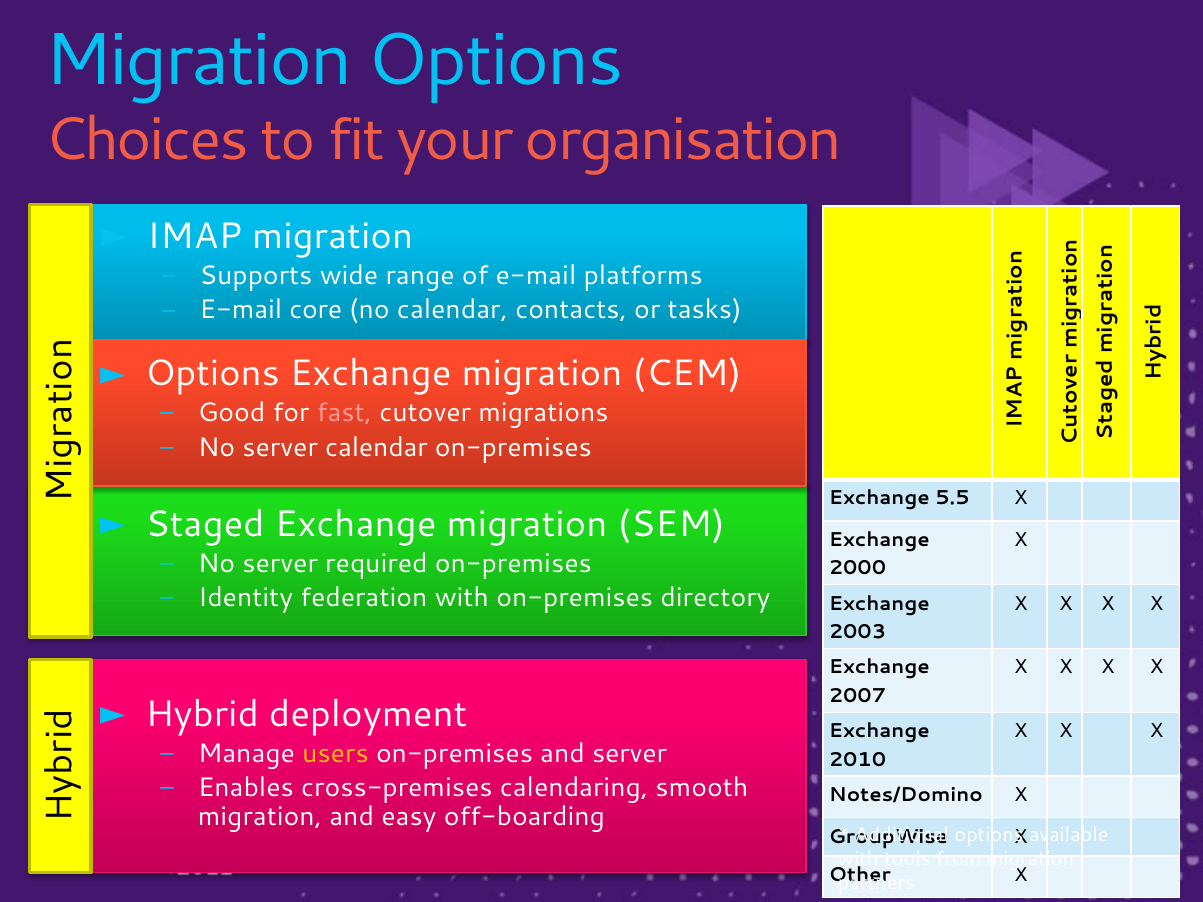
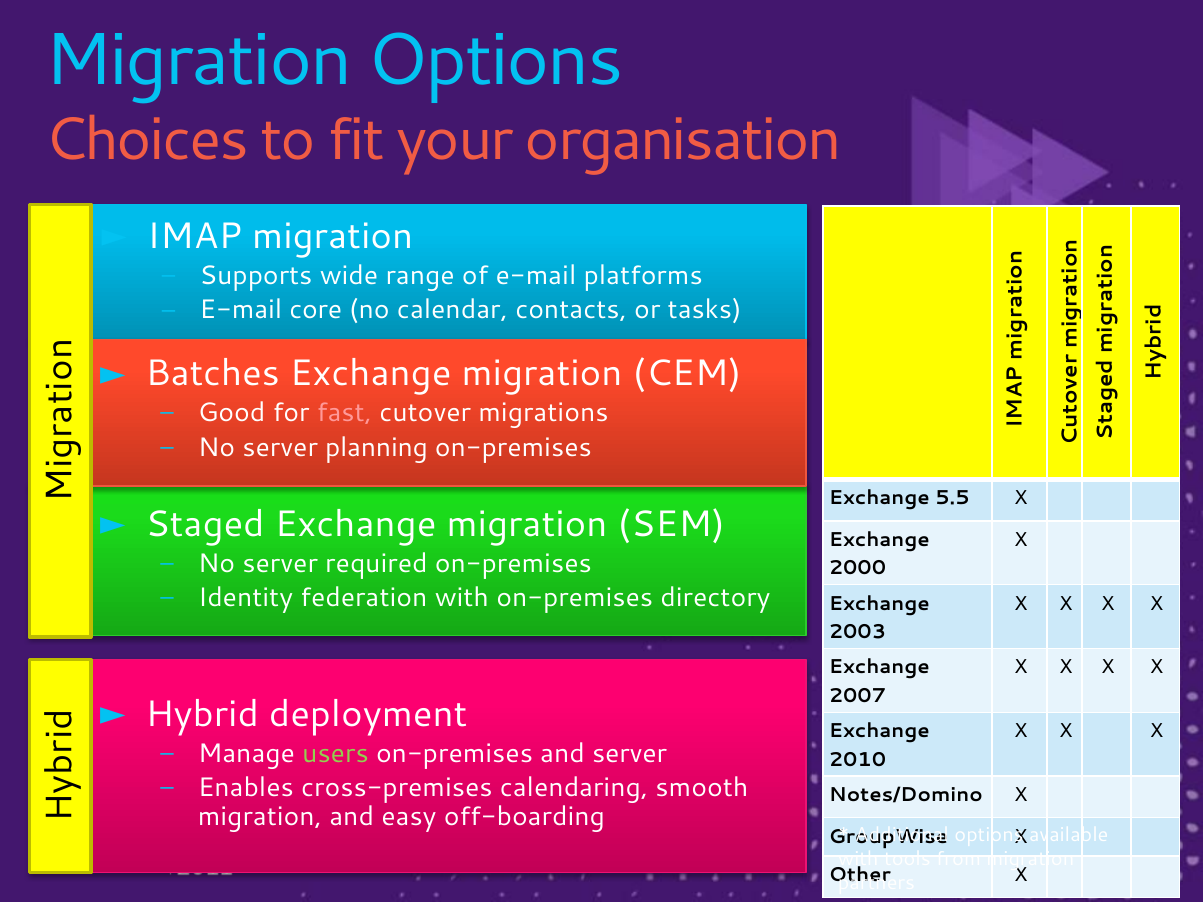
Options: Options -> Batches (213, 373)
server calendar: calendar -> planning (377, 447)
users colour: yellow -> light green (335, 754)
